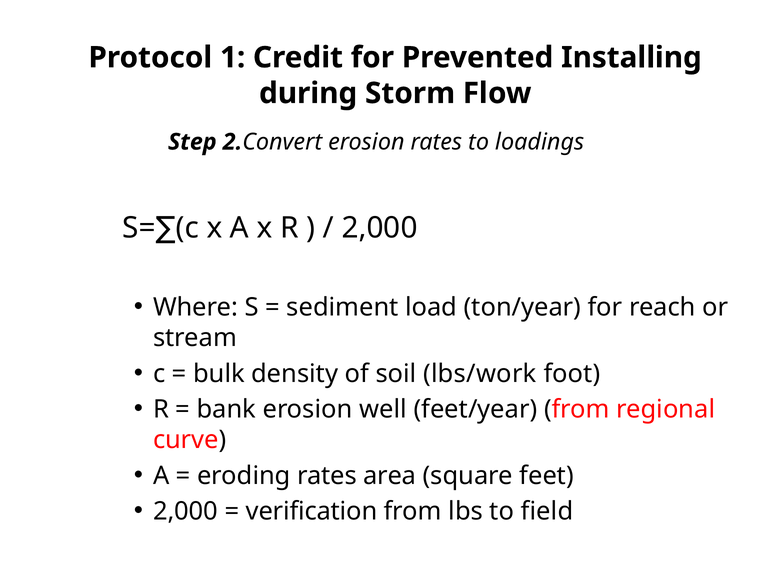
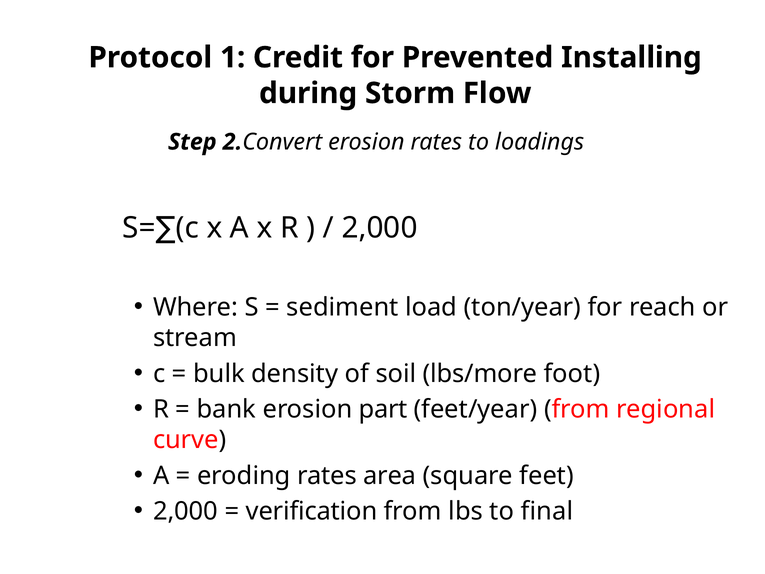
lbs/work: lbs/work -> lbs/more (480, 374)
well: well -> part (383, 409)
field: field -> final (547, 511)
